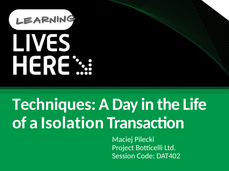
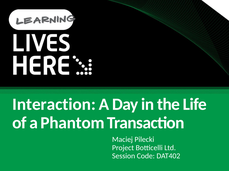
Techniques: Techniques -> Interaction (54, 105)
Isolation: Isolation -> Phantom (73, 123)
